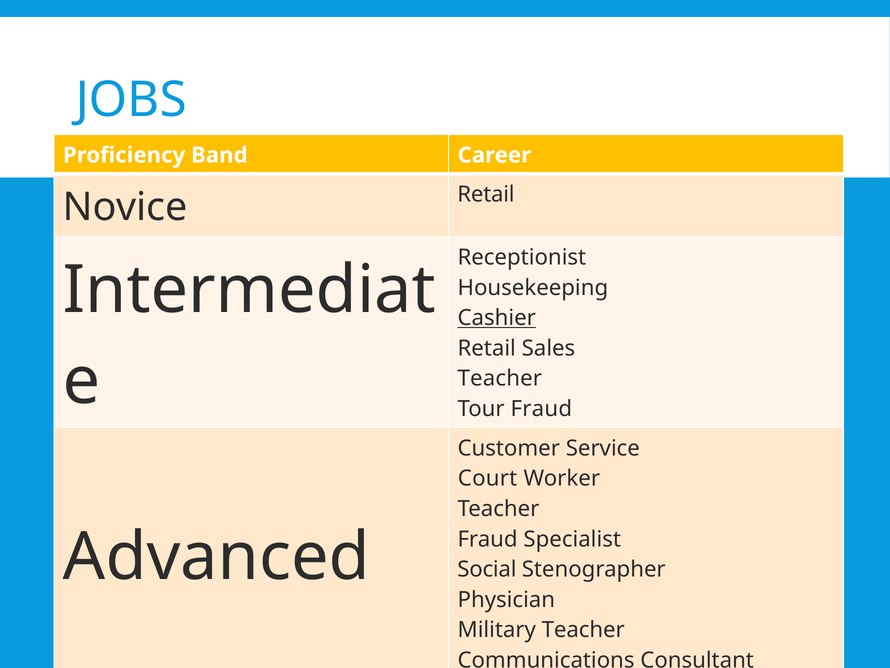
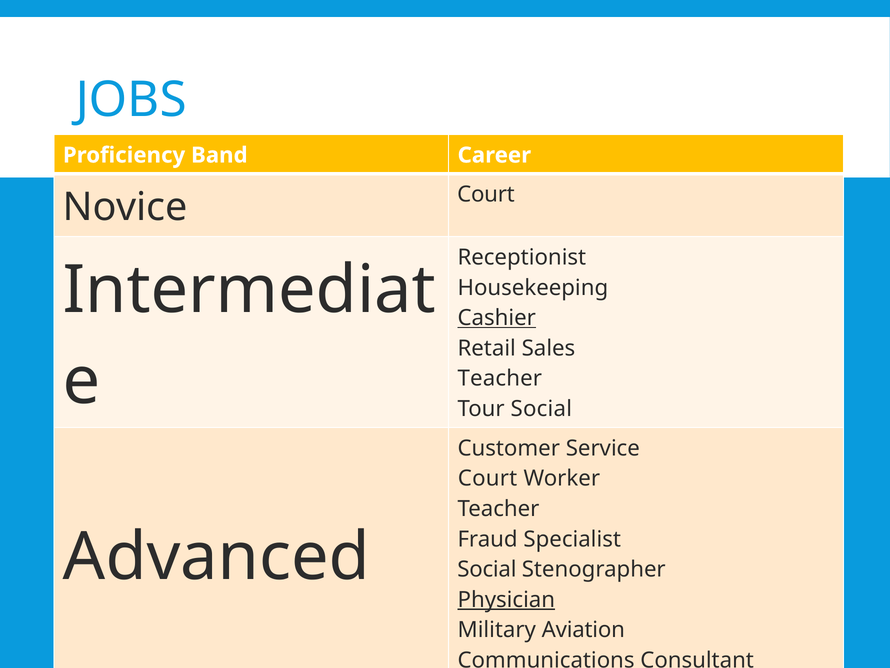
Novice Retail: Retail -> Court (486, 194)
Tour Fraud: Fraud -> Social (541, 409)
Physician underline: none -> present (506, 599)
Military Teacher: Teacher -> Aviation (583, 630)
